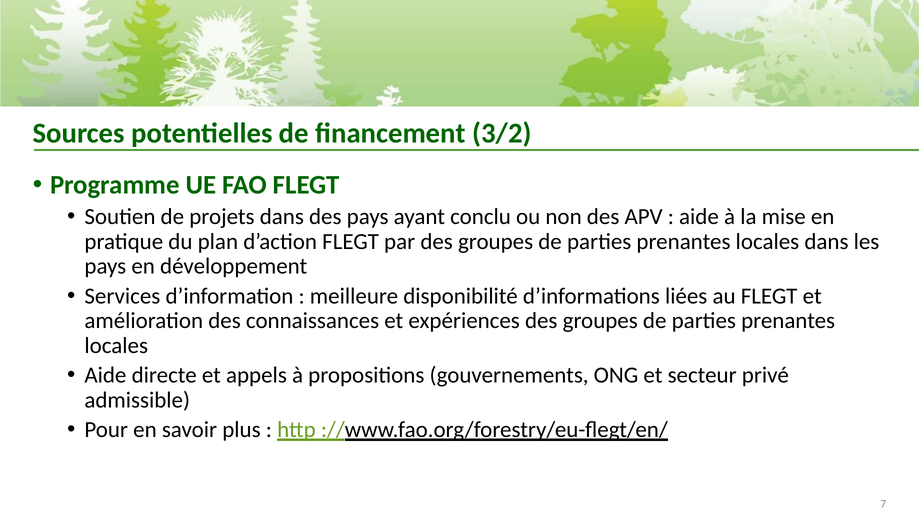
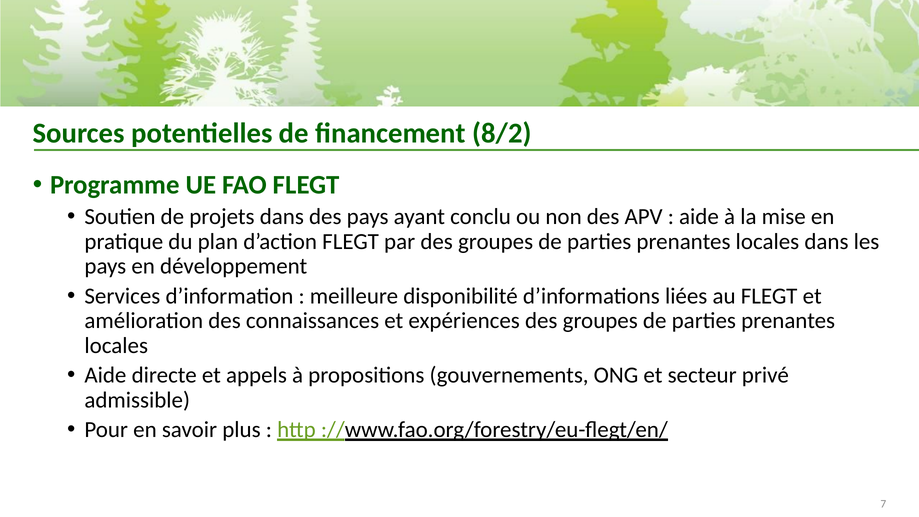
3/2: 3/2 -> 8/2 (502, 133)
